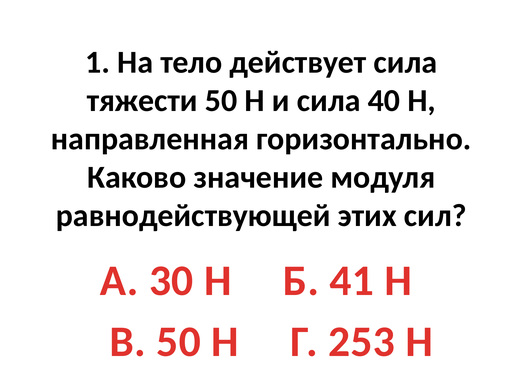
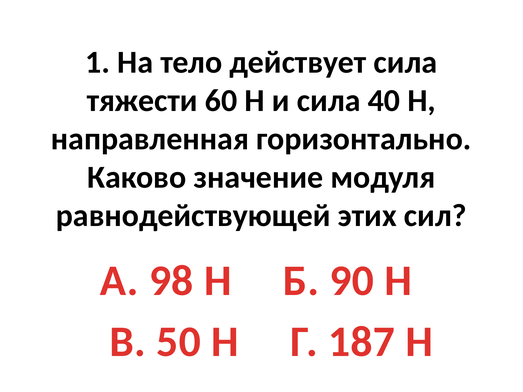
тяжести 50: 50 -> 60 (221, 101)
30: 30 -> 98 (171, 281)
41: 41 -> 90 (352, 281)
253: 253 -> 187 (361, 342)
